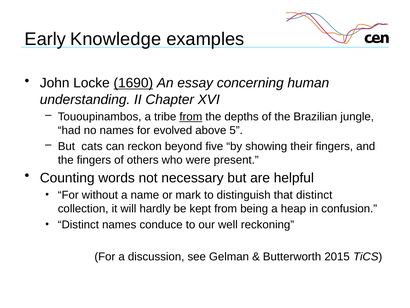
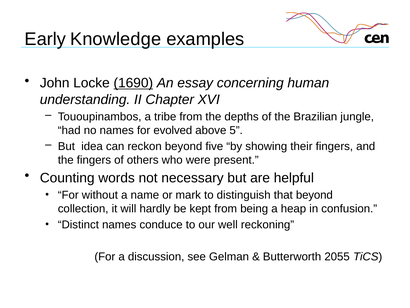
from underline: present -> none (191, 117)
cats: cats -> idea (92, 146)
that distinct: distinct -> beyond (314, 195)
2015: 2015 -> 2055 (337, 256)
